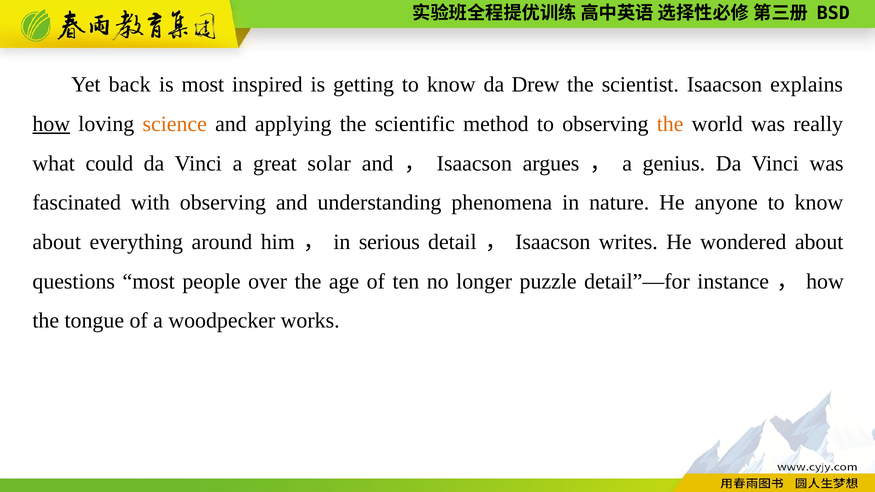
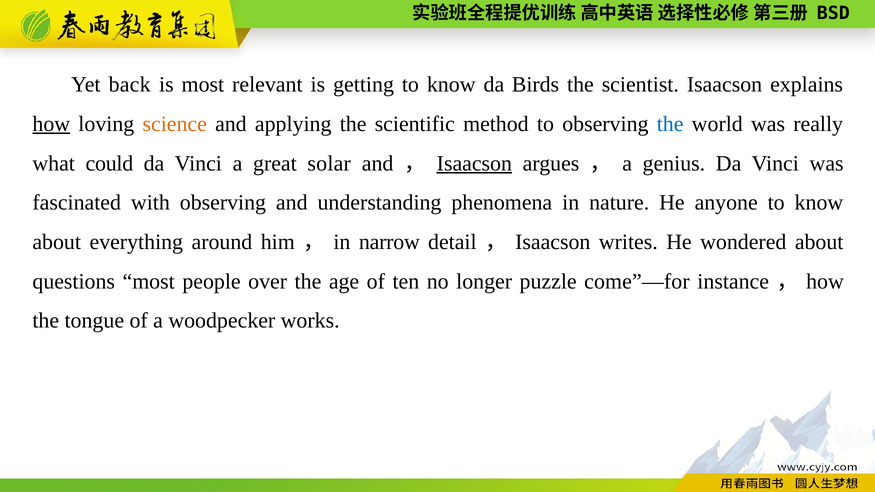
inspired: inspired -> relevant (267, 85)
Drew: Drew -> Birds (535, 85)
the colour: orange -> blue (670, 124)
Isaacson underline: none -> present (474, 163)
serious: serious -> narrow (389, 242)
detail”—for: detail”—for -> come”—for (637, 282)
